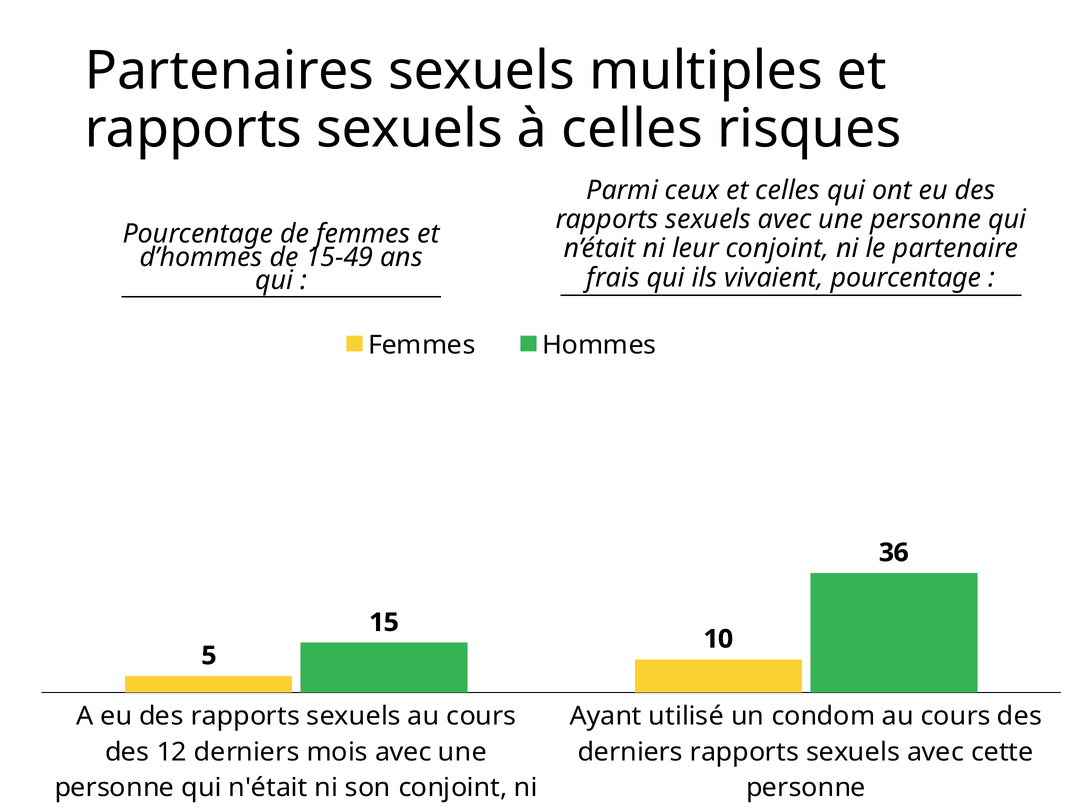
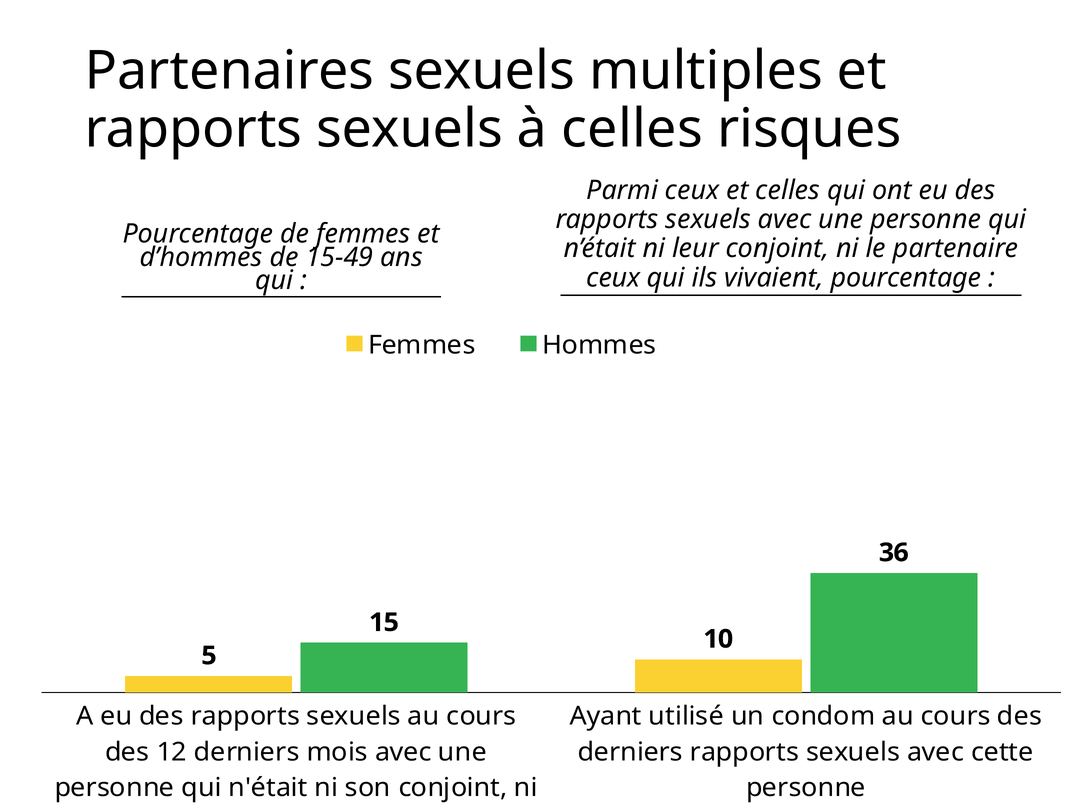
frais: frais -> ceux (613, 278)
